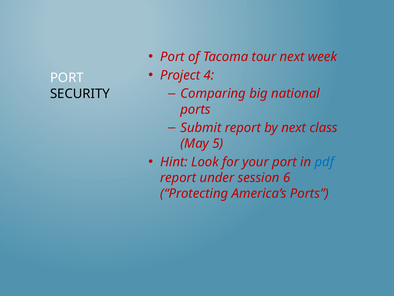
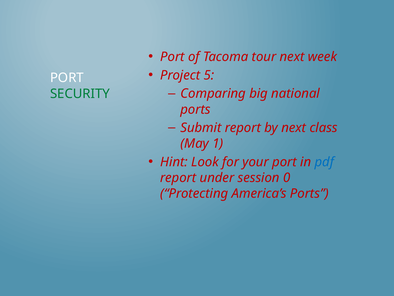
4: 4 -> 5 (209, 75)
SECURITY colour: black -> green (80, 94)
5: 5 -> 1 (218, 143)
6: 6 -> 0 (287, 178)
